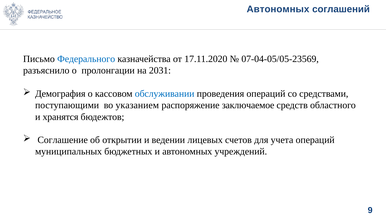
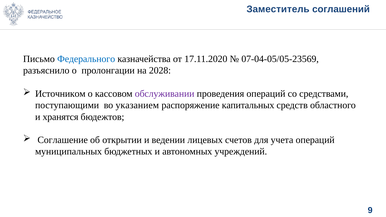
Автономных: Автономных -> Заместитель (278, 9)
2031: 2031 -> 2028 (160, 71)
Демография: Демография -> Источником (60, 94)
обслуживании colour: blue -> purple (165, 94)
заключаемое: заключаемое -> капитальных (248, 105)
